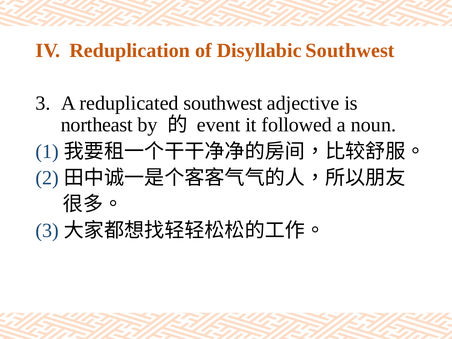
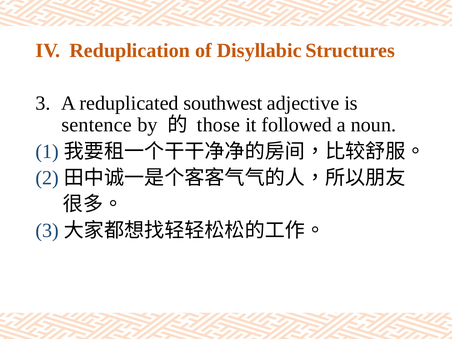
Disyllabic Southwest: Southwest -> Structures (350, 51)
northeast: northeast -> sentence (97, 125)
event: event -> those (218, 125)
